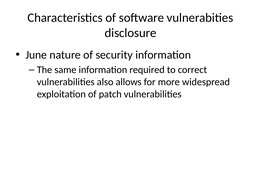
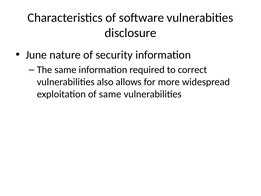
of patch: patch -> same (110, 94)
